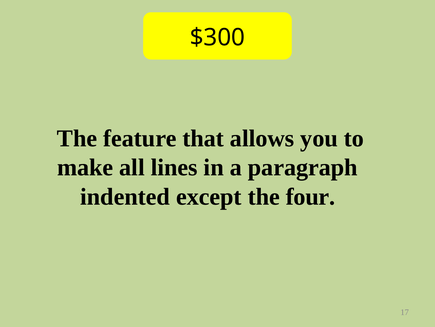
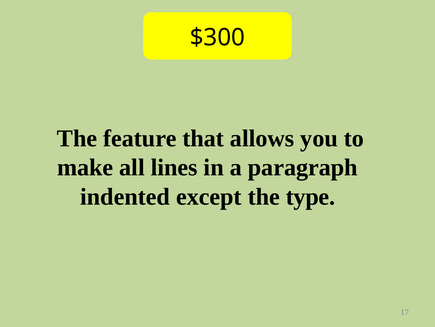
four: four -> type (310, 196)
